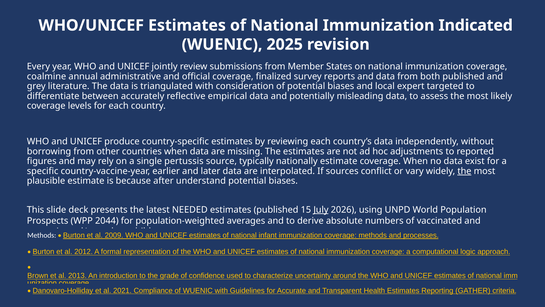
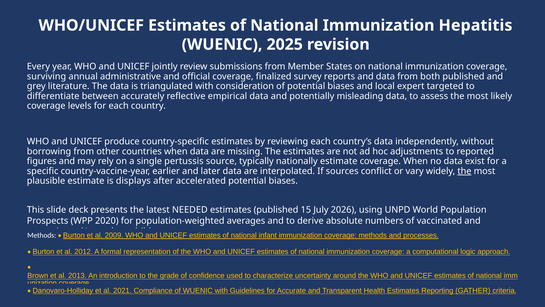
Indicated: Indicated -> Hepatitis (476, 25)
coalmine: coalmine -> surviving (47, 76)
because: because -> displays (133, 181)
understand: understand -> accelerated (201, 181)
July underline: present -> none (321, 210)
2044: 2044 -> 2020 (107, 220)
